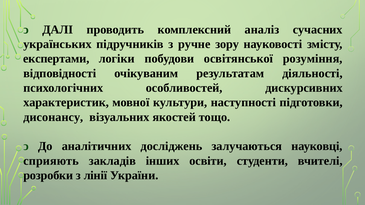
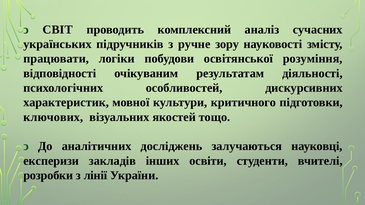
ДАЛІ: ДАЛІ -> СВІТ (58, 30)
експертами: експертами -> працювати (56, 59)
наступності: наступності -> критичного (243, 103)
дисонансу: дисонансу -> ключових (53, 117)
сприяють: сприяють -> експеризи (51, 161)
